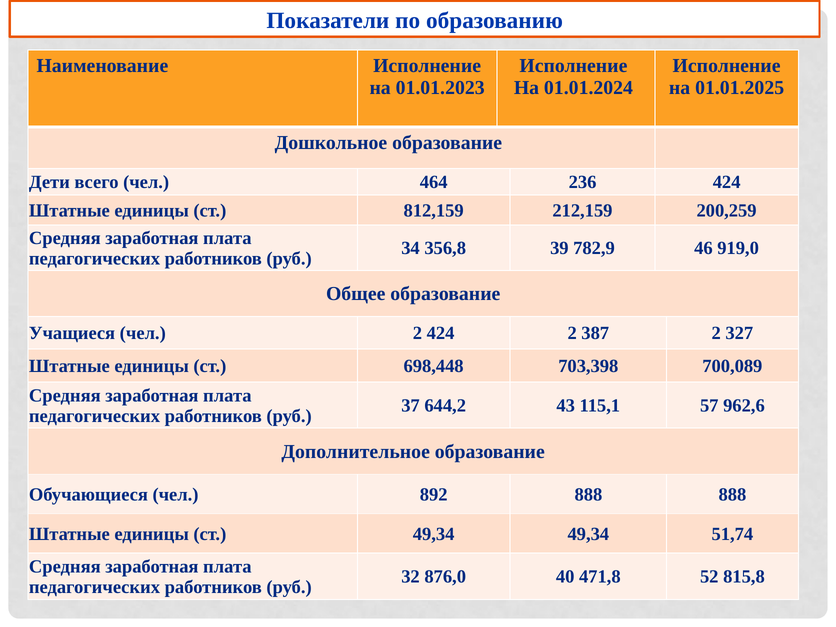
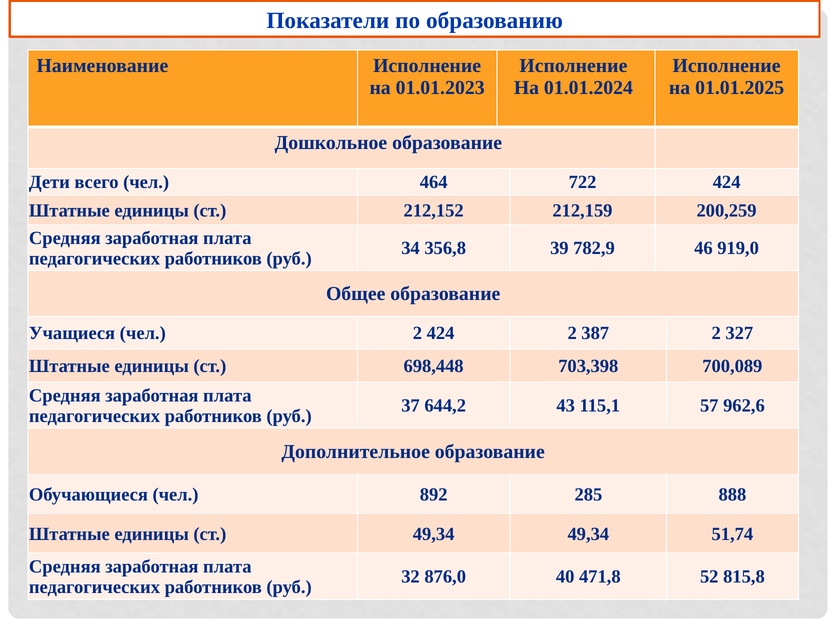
236: 236 -> 722 (583, 182)
812,159: 812,159 -> 212,152 (434, 211)
892 888: 888 -> 285 (588, 495)
